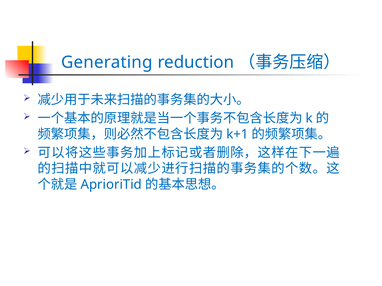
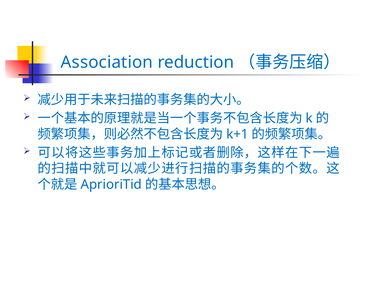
Generating: Generating -> Association (107, 62)
